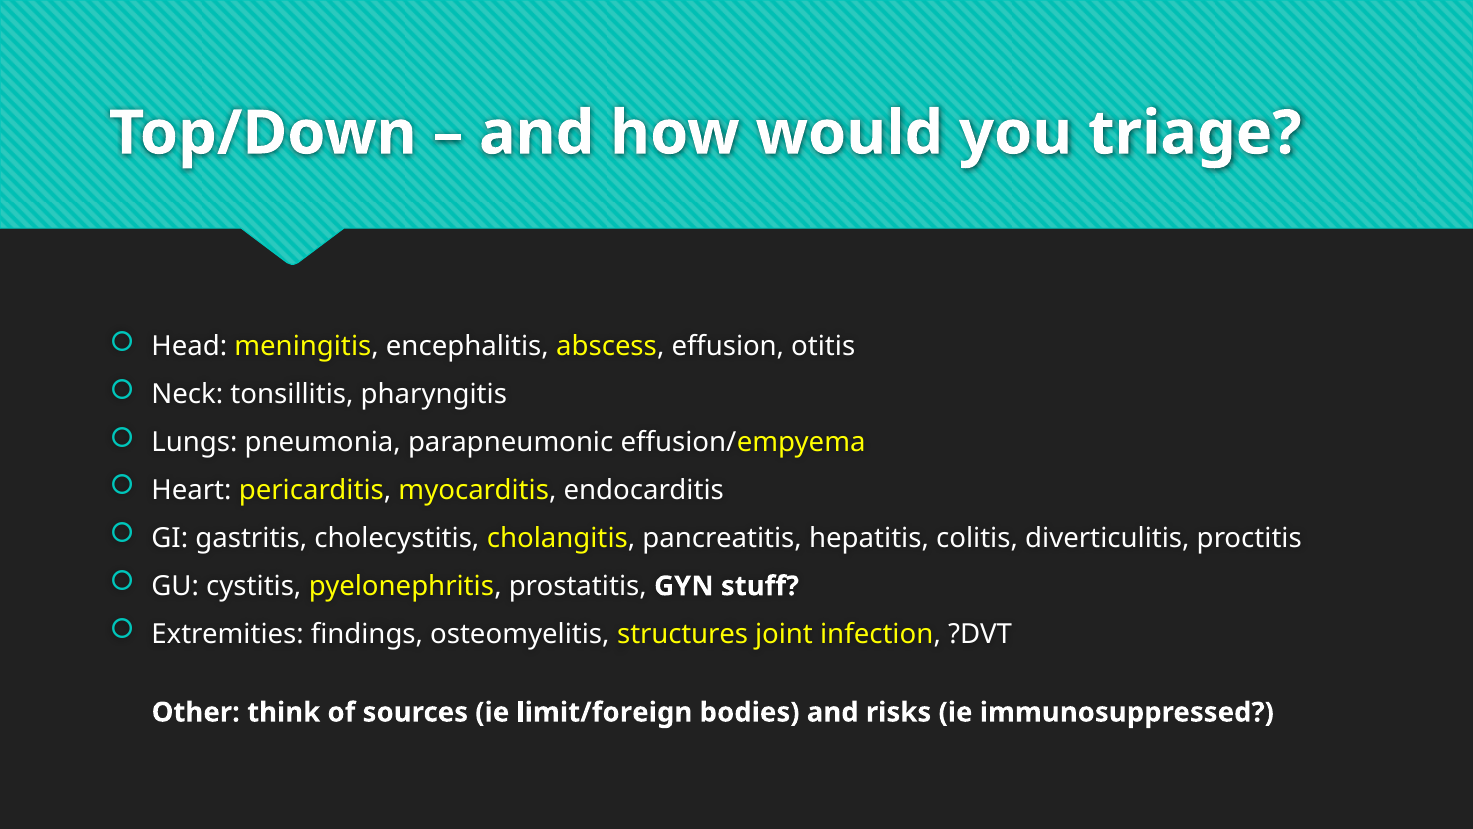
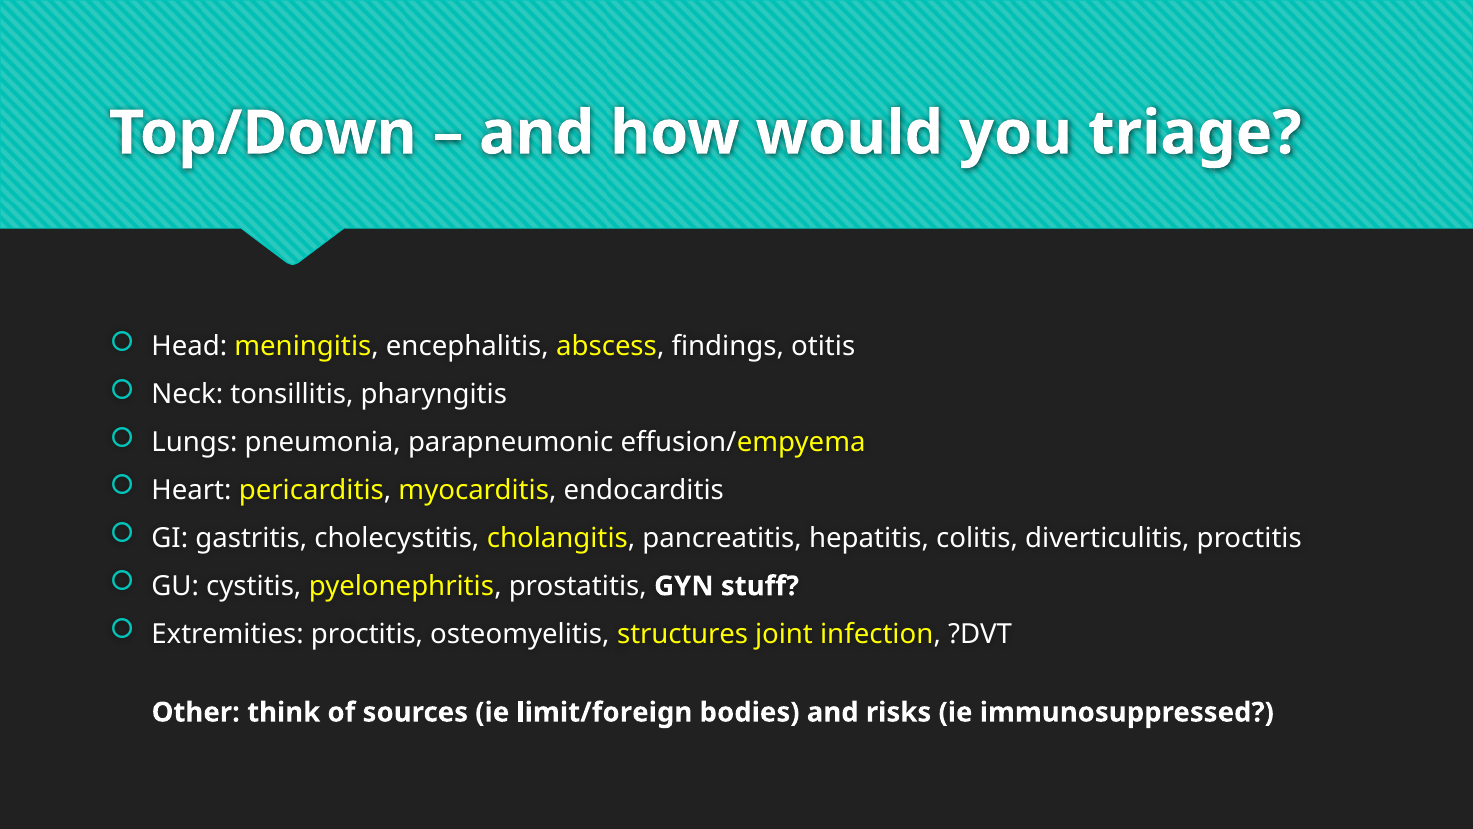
effusion: effusion -> findings (728, 346)
Extremities findings: findings -> proctitis (367, 634)
